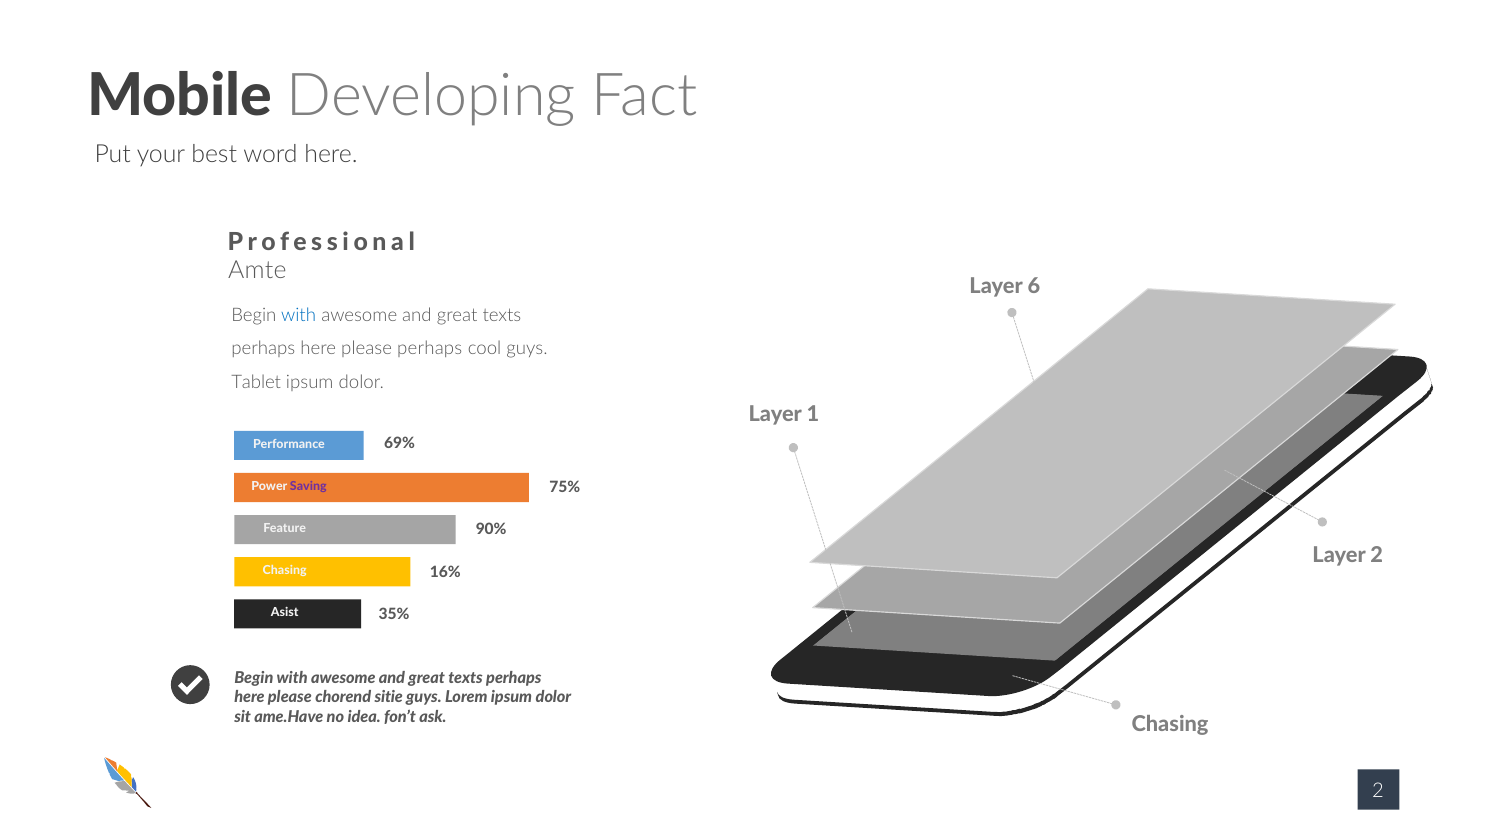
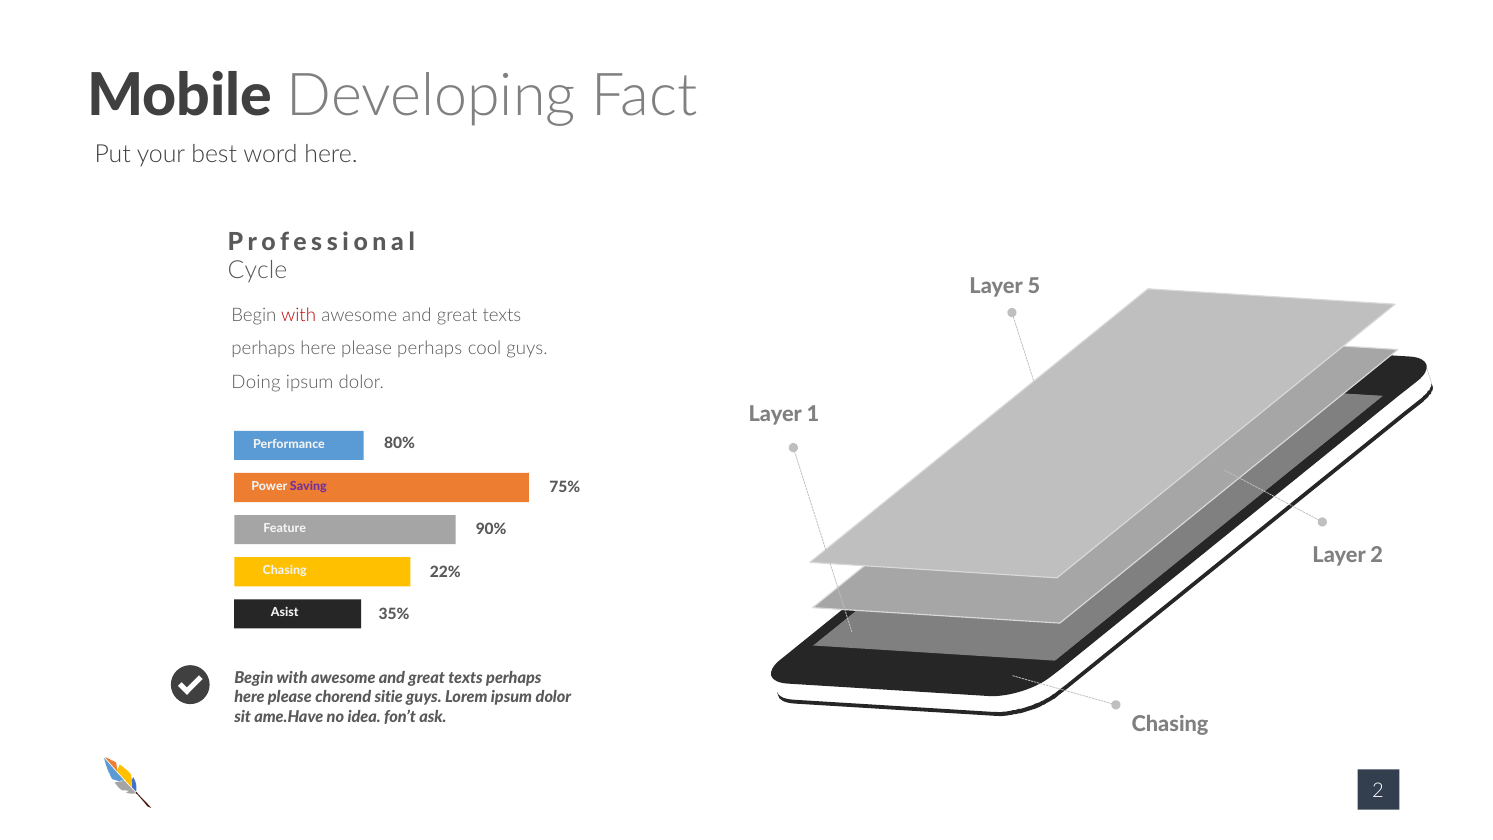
Amte: Amte -> Cycle (258, 270)
6: 6 -> 5 (1034, 286)
with colour: blue -> red (299, 315)
Tablet: Tablet -> Doing (256, 382)
69%: 69% -> 80% (400, 443)
16%: 16% -> 22% (445, 572)
